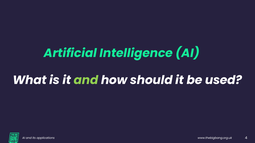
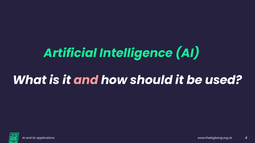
and colour: light green -> pink (86, 80)
